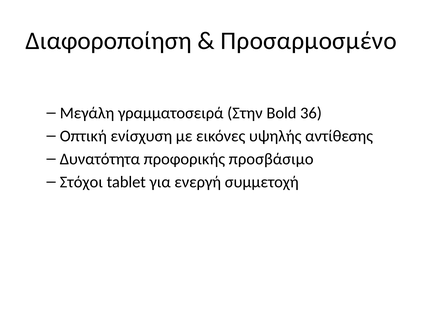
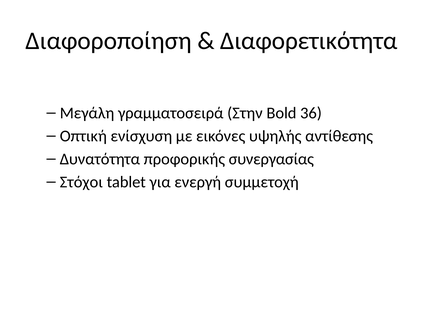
Προσαρμοσμένο: Προσαρμοσμένο -> Διαφορετικότητα (309, 41)
προσβάσιμο: προσβάσιμο -> συνεργασίας (271, 159)
